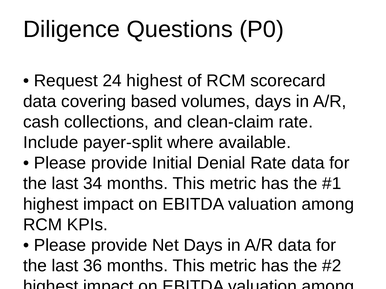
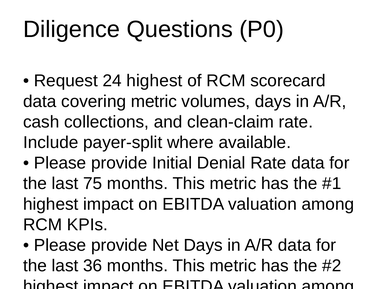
covering based: based -> metric (154, 102)
34: 34 -> 75 (93, 184)
